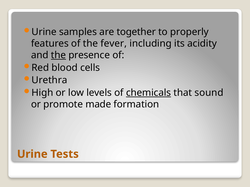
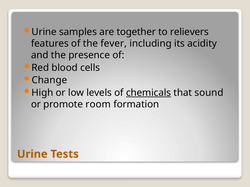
properly: properly -> relievers (189, 32)
the underline: present -> none (58, 55)
Urethra: Urethra -> Change (49, 80)
made: made -> room (98, 105)
